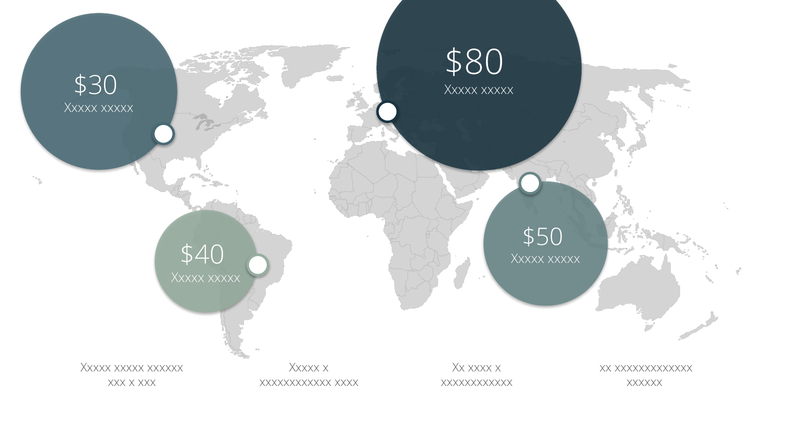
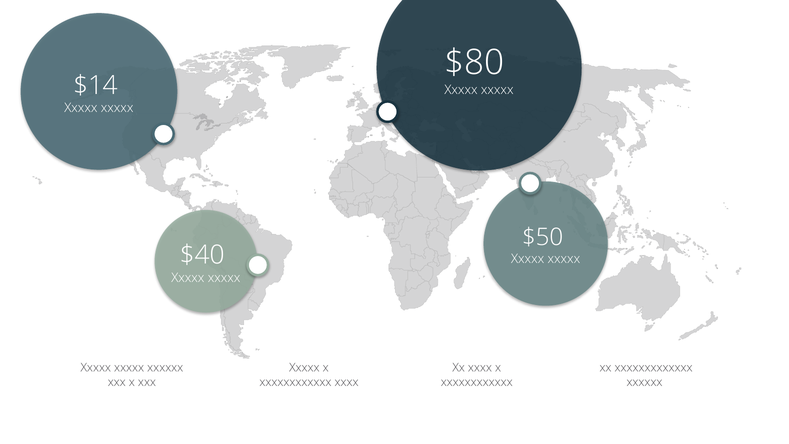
$30: $30 -> $14 (96, 85)
